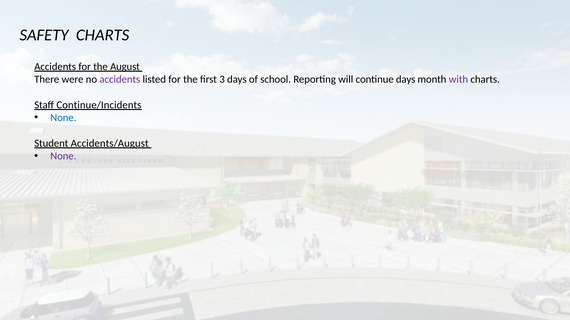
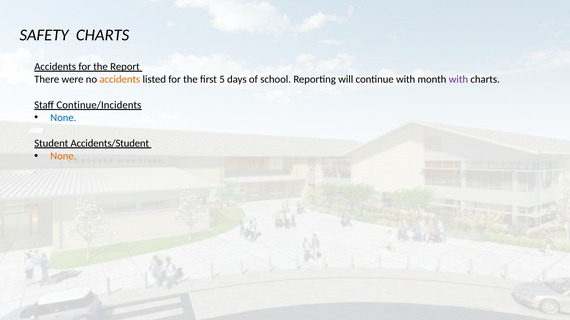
August: August -> Report (125, 67)
accidents colour: purple -> orange (120, 79)
3: 3 -> 5 (222, 79)
continue days: days -> with (406, 79)
Accidents/August: Accidents/August -> Accidents/Student (110, 144)
None colour: purple -> orange (63, 156)
